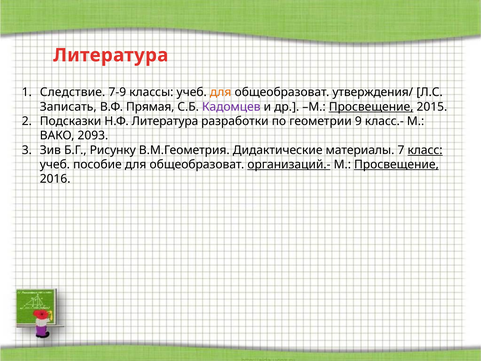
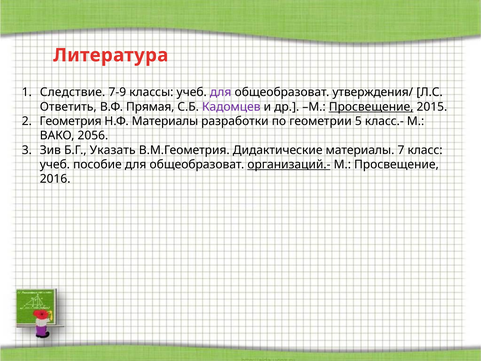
для colour: orange -> purple (221, 92)
Записать: Записать -> Ответить (68, 107)
Подсказки: Подсказки -> Геометрия (71, 121)
Н.Ф Литература: Литература -> Материалы (165, 121)
9: 9 -> 5 (358, 121)
2093: 2093 -> 2056 (93, 136)
Рисунку: Рисунку -> Указать (113, 150)
класс underline: present -> none (425, 150)
Просвещение underline: present -> none (396, 164)
